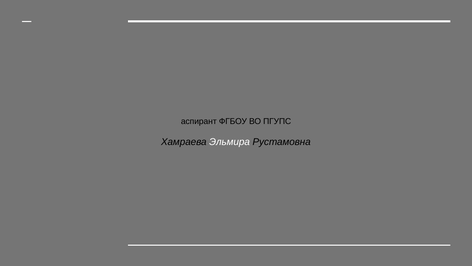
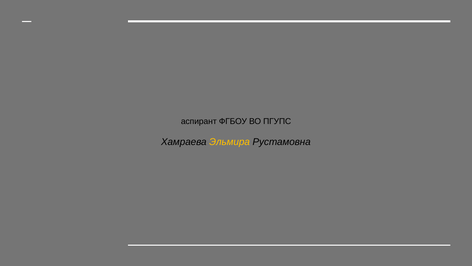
Эльмира colour: white -> yellow (230, 142)
